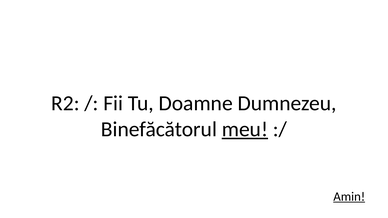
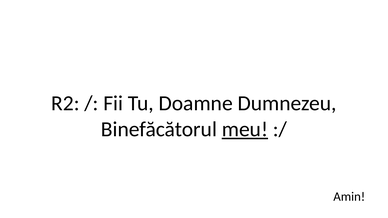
Amin underline: present -> none (349, 197)
